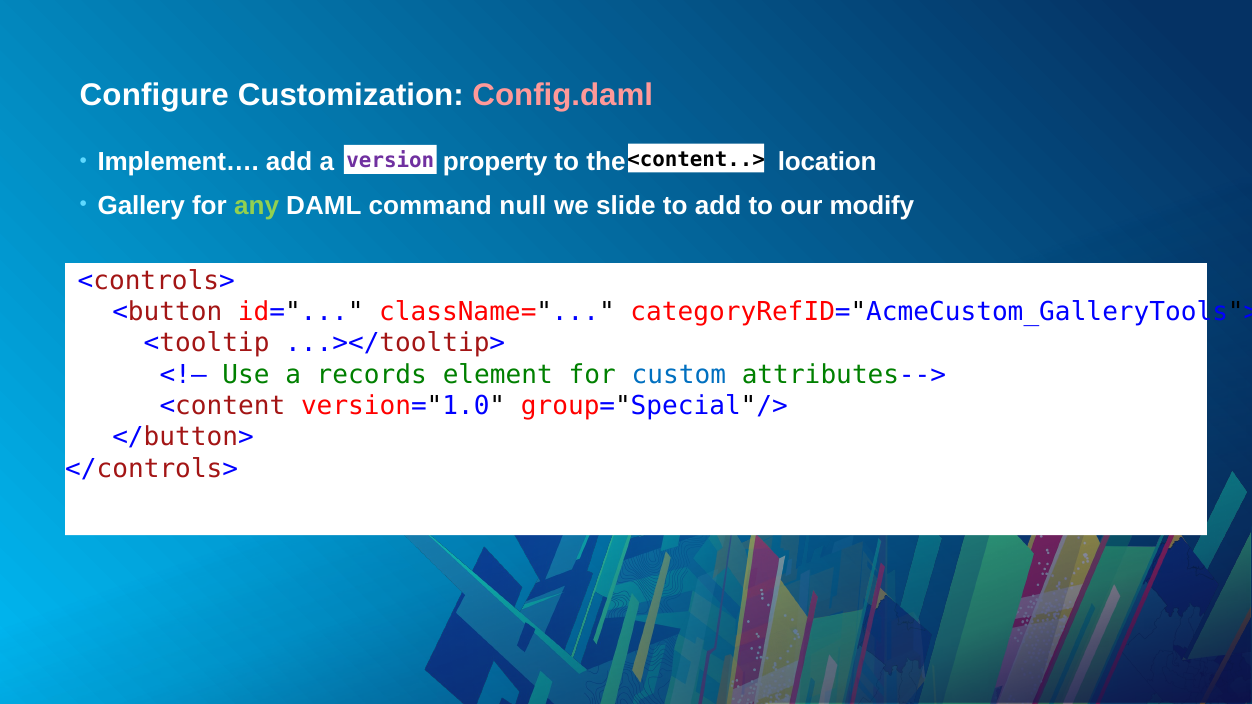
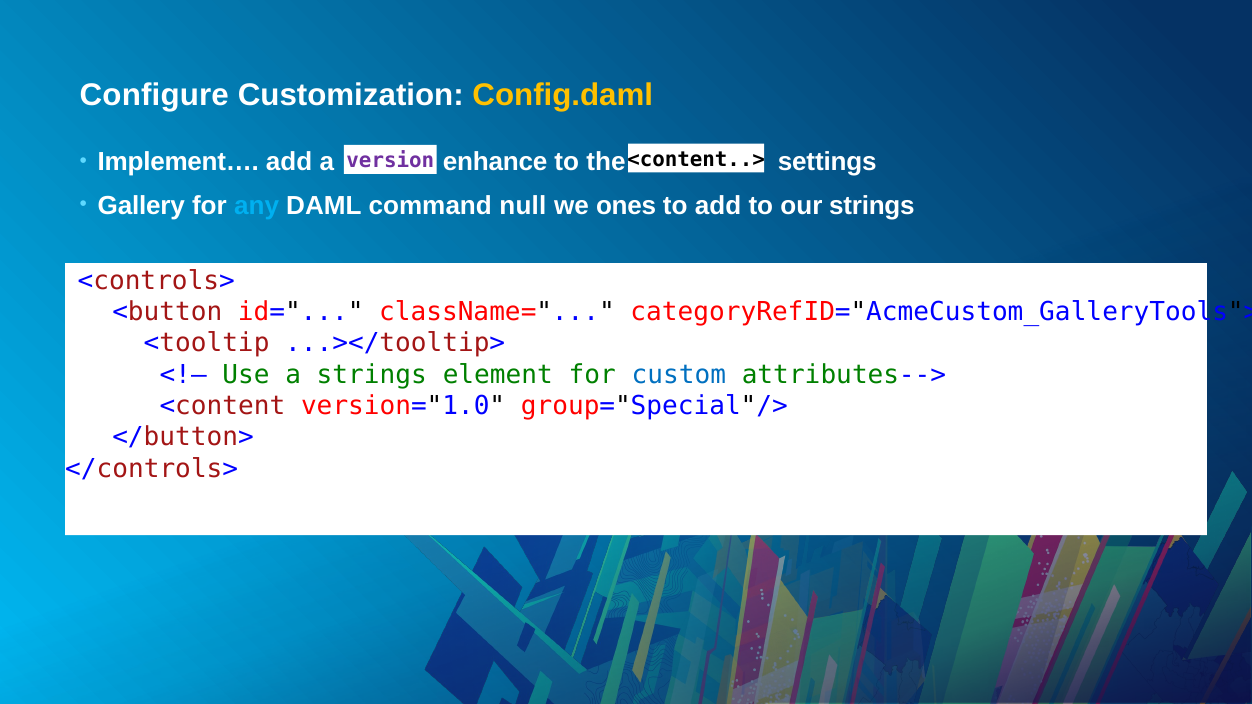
Config.daml colour: pink -> yellow (563, 96)
property: property -> enhance (495, 162)
location: location -> settings (827, 162)
any colour: light green -> light blue (257, 205)
slide: slide -> ones (626, 205)
our modify: modify -> strings (872, 205)
a records: records -> strings (372, 375)
